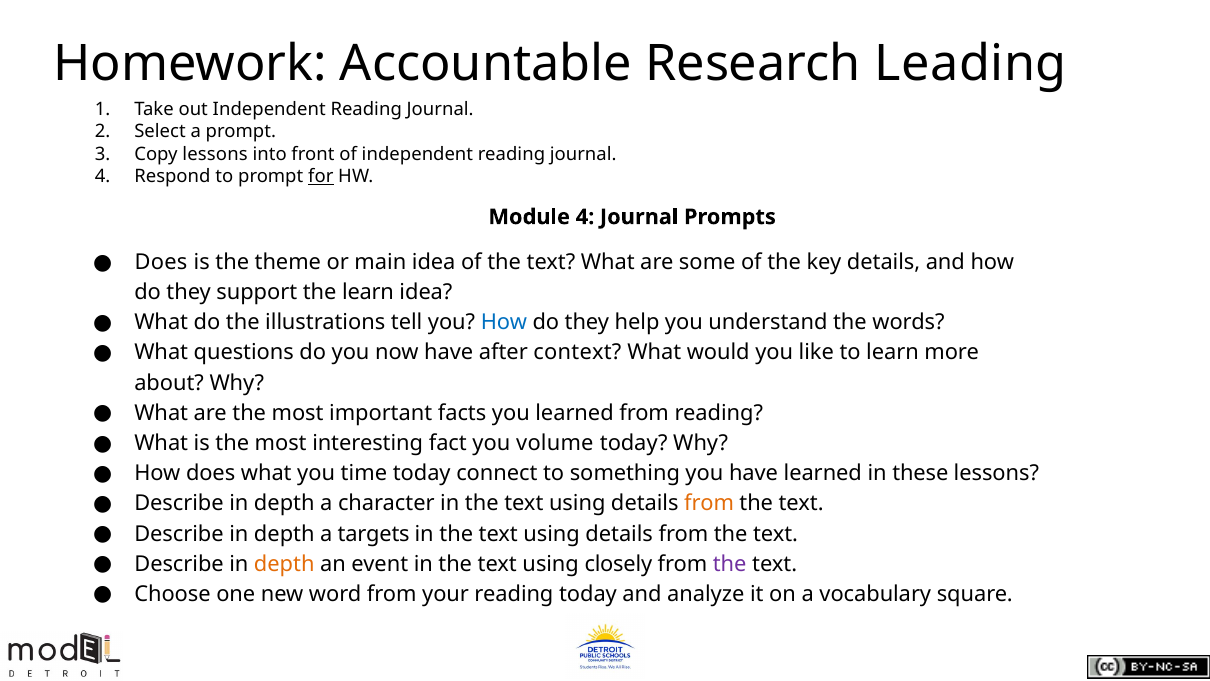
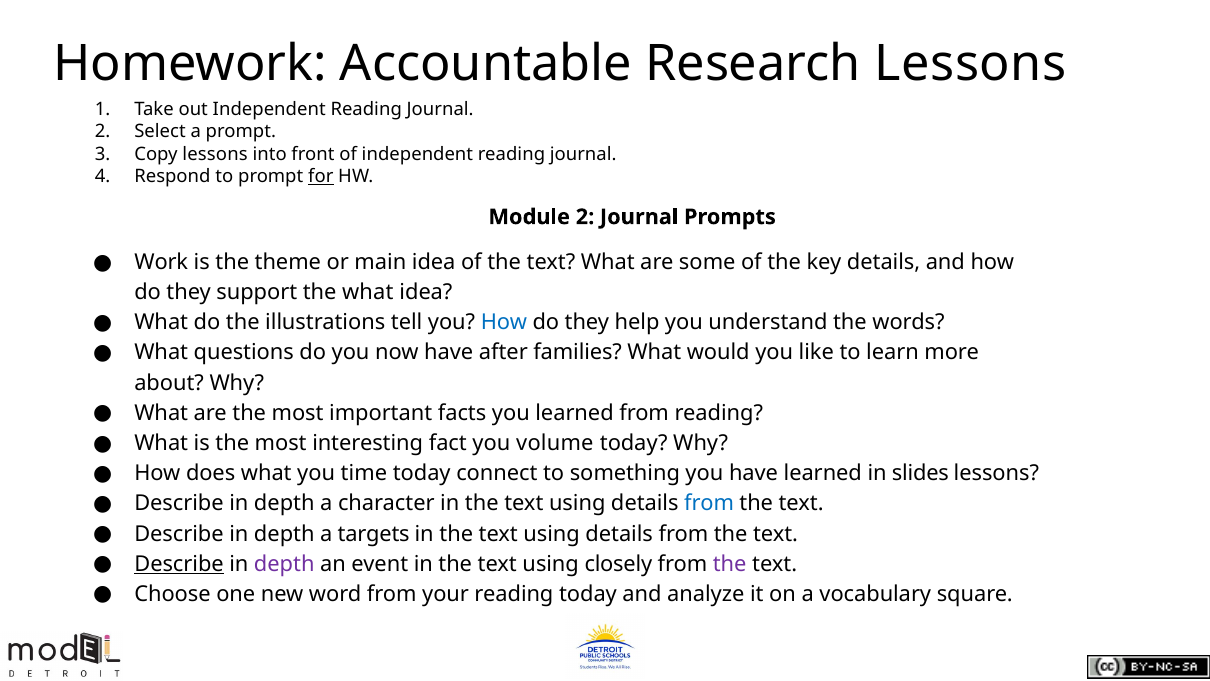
Research Leading: Leading -> Lessons (971, 64)
Module 4: 4 -> 2 (585, 217)
Does: Does -> Work (161, 262)
the learn: learn -> what (368, 292)
context: context -> families (578, 353)
these: these -> slides (920, 473)
from colour: orange -> blue (709, 503)
Describe underline: none -> present (179, 564)
depth colour: orange -> purple (284, 564)
